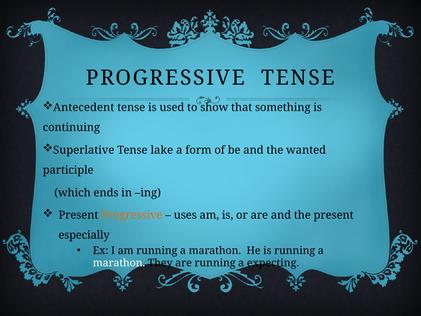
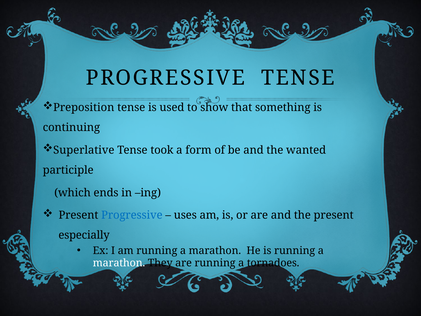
Antecedent: Antecedent -> Preposition (84, 107)
lake: lake -> took (162, 150)
Progressive colour: orange -> blue (132, 215)
expecting: expecting -> tornadoes (273, 263)
